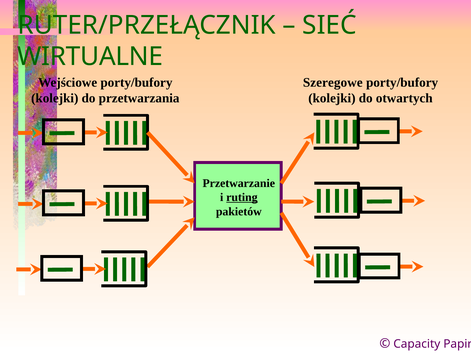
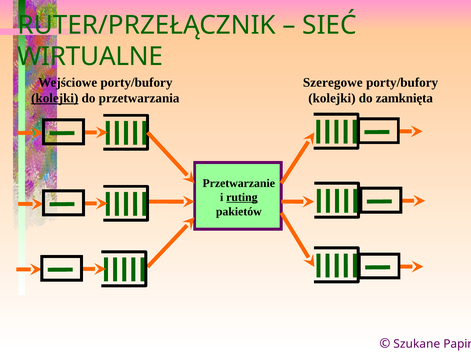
kolejki underline: none -> present (55, 98)
otwartych: otwartych -> zamknięta (404, 98)
Capacity: Capacity -> Szukane (417, 344)
